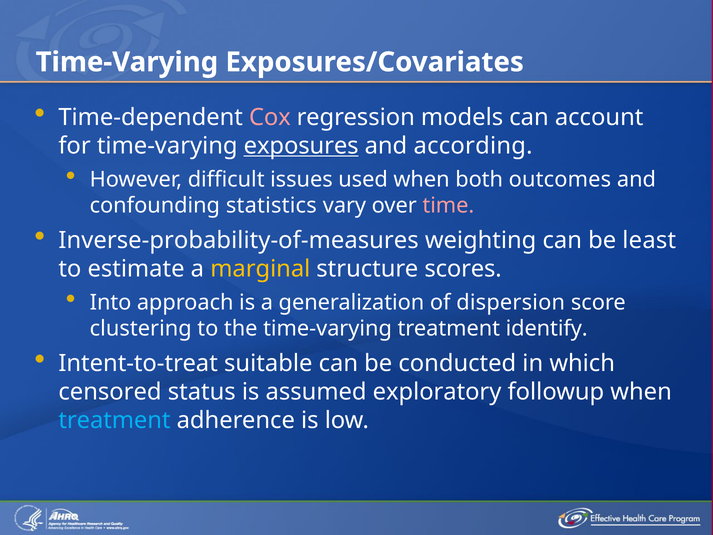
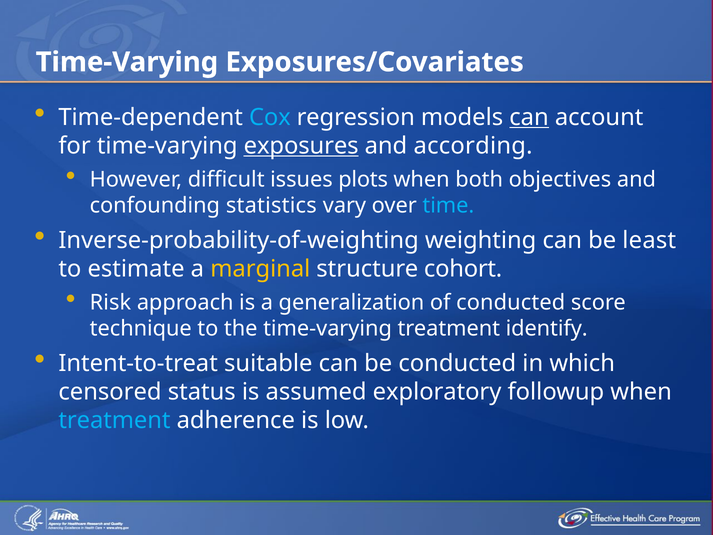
Cox colour: pink -> light blue (270, 117)
can underline: none -> present (529, 117)
used: used -> plots (363, 179)
outcomes: outcomes -> objectives (560, 179)
time colour: pink -> light blue (448, 206)
Inverse-probability-of-measures: Inverse-probability-of-measures -> Inverse-probability-of-weighting (239, 240)
scores: scores -> cohort (463, 269)
Into: Into -> Risk (110, 302)
of dispersion: dispersion -> conducted (511, 302)
clustering: clustering -> technique (141, 329)
